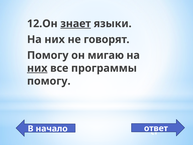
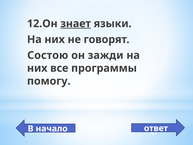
Помогу: Помогу -> Состою (48, 55)
мигаю: мигаю -> зажди (106, 55)
них underline: present -> none (37, 68)
